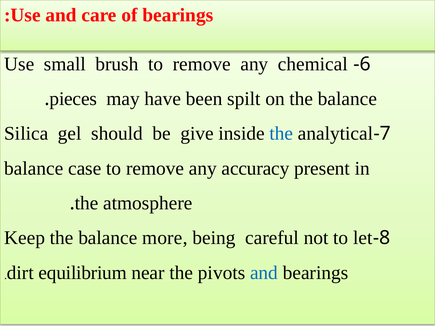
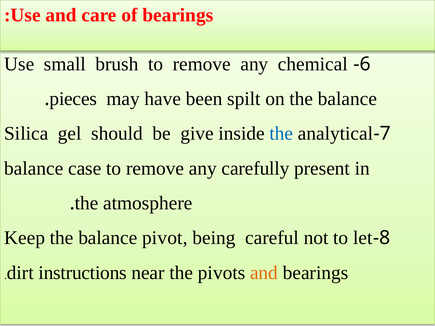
accuracy: accuracy -> carefully (256, 168)
more: more -> pivot (165, 238)
equilibrium: equilibrium -> instructions (83, 273)
and colour: blue -> orange (264, 273)
